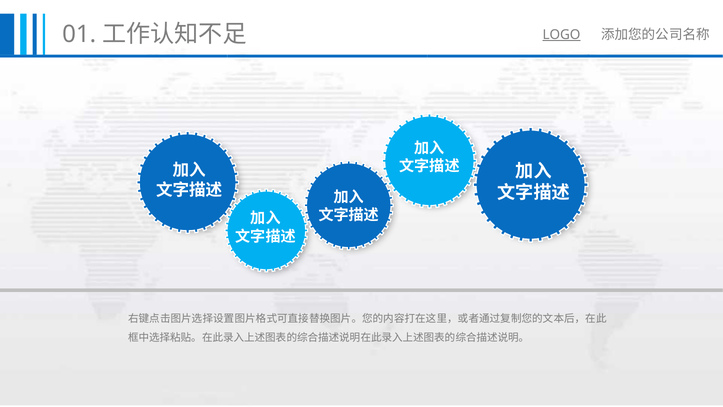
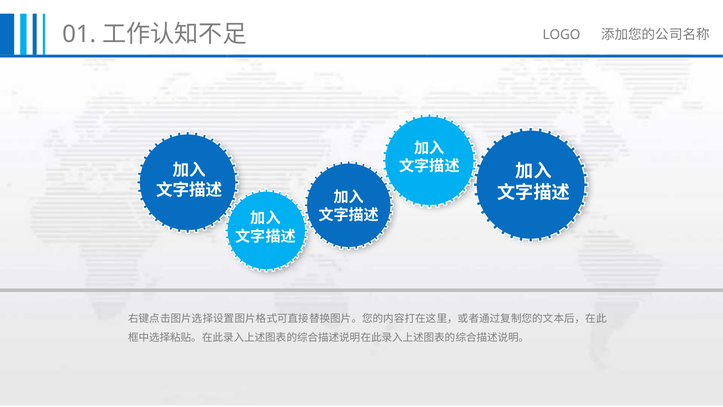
LOGO underline: present -> none (561, 35)
